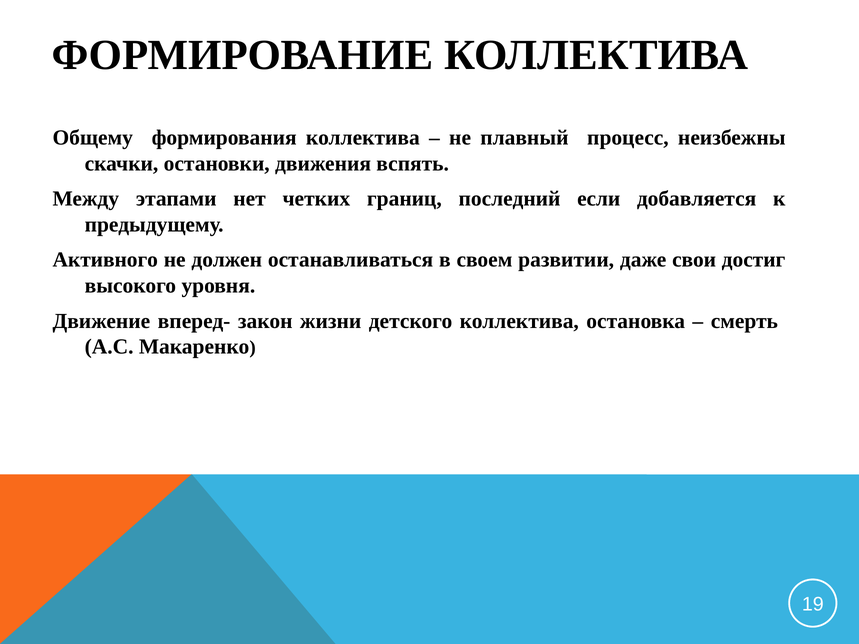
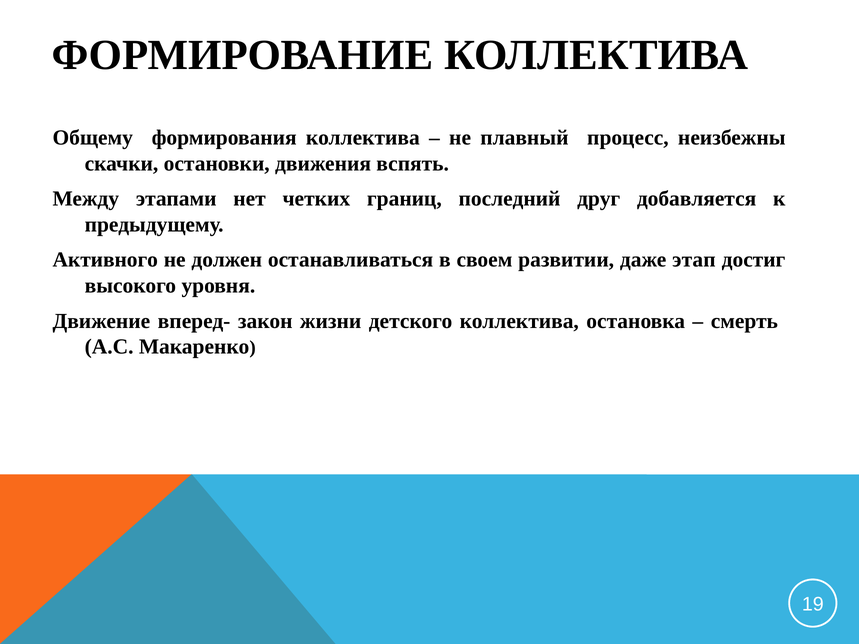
если: если -> друг (599, 199)
свои: свои -> этап (694, 260)
